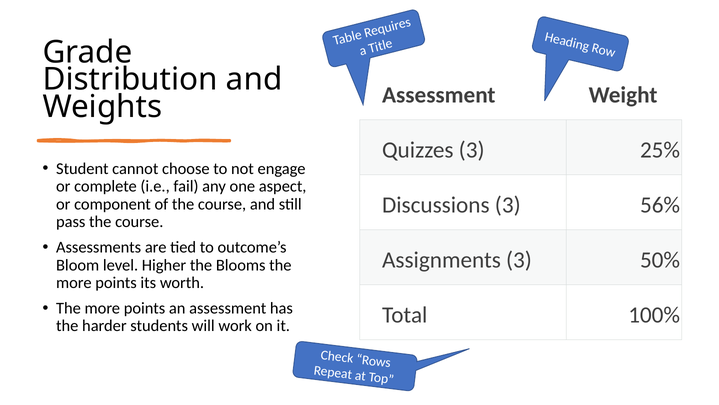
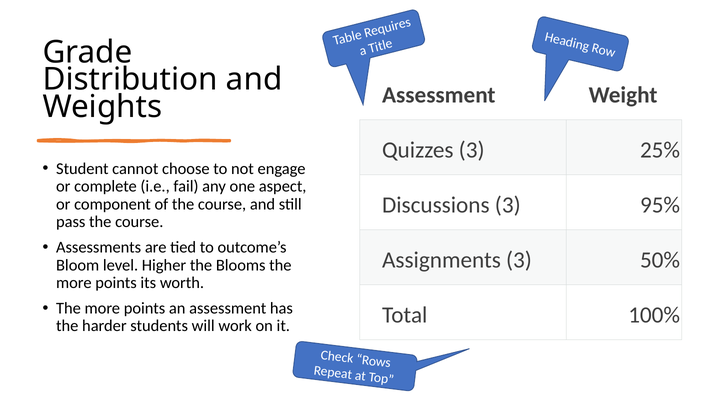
56%: 56% -> 95% (660, 205)
